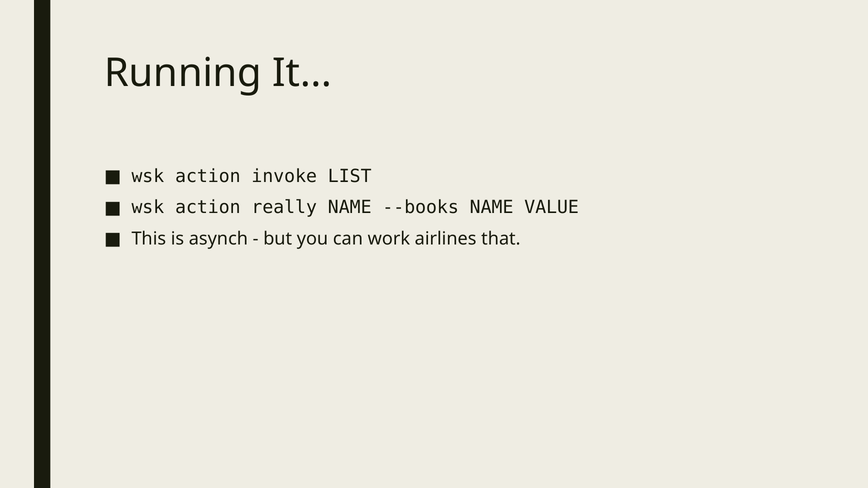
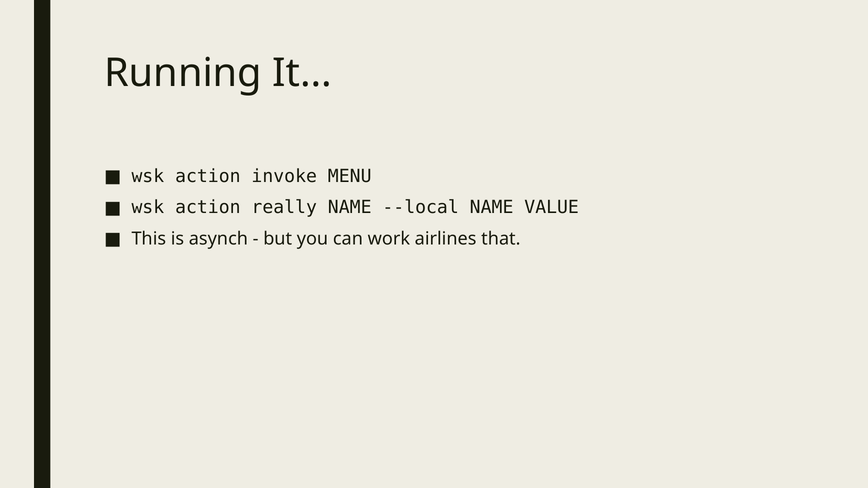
LIST: LIST -> MENU (350, 176)
--books: --books -> --local (421, 208)
